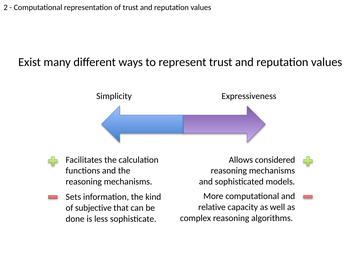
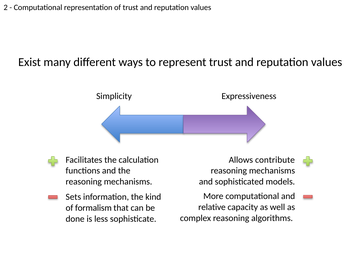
considered: considered -> contribute (275, 160)
subjective: subjective -> formalism (93, 208)
